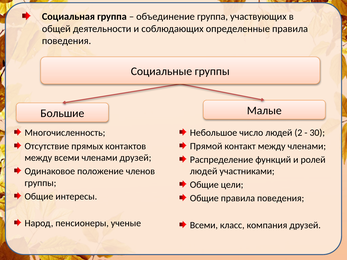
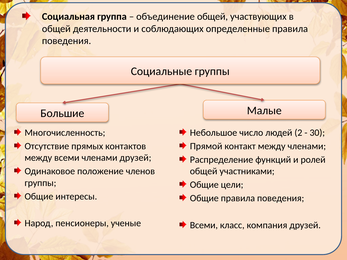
объединение группа: группа -> общей (212, 17)
людей: людей -> общей (204, 171)
